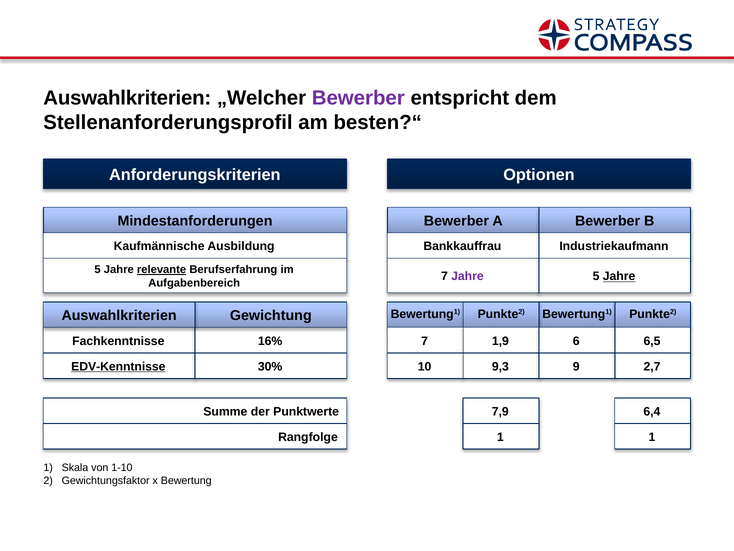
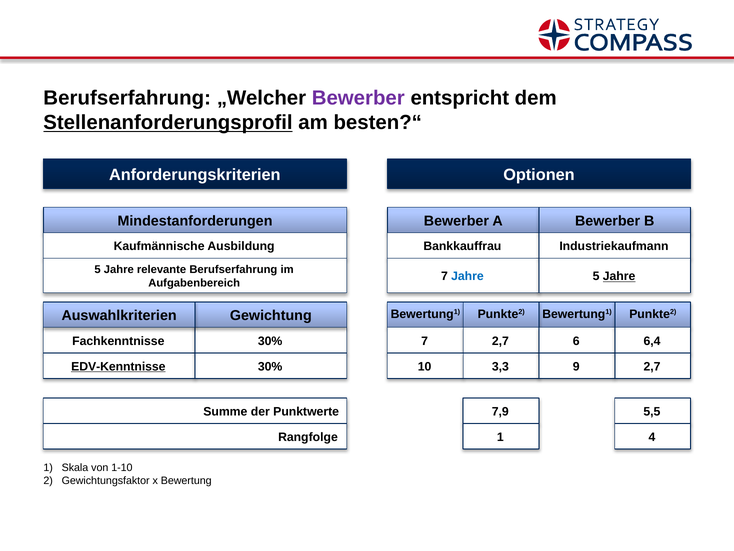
Auswahlkriterien: Auswahlkriterien -> Berufserfahrung (127, 98)
Stellenanforderungsprofil underline: none -> present (168, 123)
relevante underline: present -> none (162, 269)
Jahre colour: purple -> blue (467, 276)
16%: 16% -> 30% (270, 341)
7 1,9: 1,9 -> 2,7 (500, 341)
6,5: 6,5 -> 6,4 (652, 341)
9,3: 9,3 -> 3,3 (500, 366)
6,4: 6,4 -> 5,5 (652, 411)
1 1: 1 -> 4 (652, 437)
